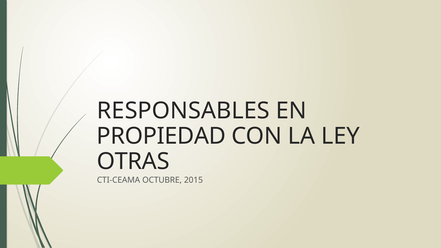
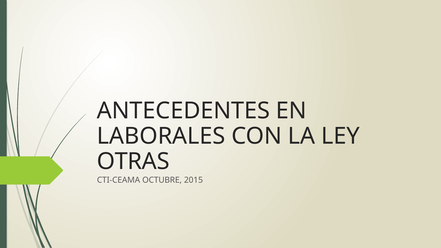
RESPONSABLES: RESPONSABLES -> ANTECEDENTES (183, 111)
PROPIEDAD: PROPIEDAD -> LABORALES (161, 136)
